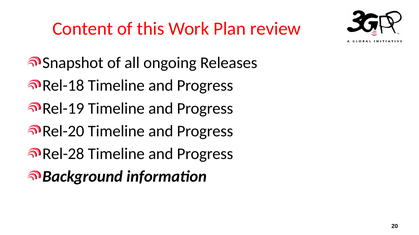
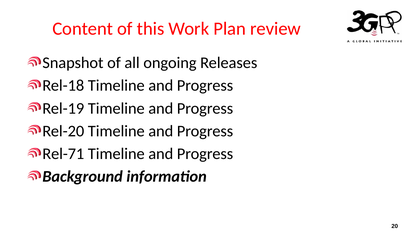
Rel-28: Rel-28 -> Rel-71 (63, 154)
